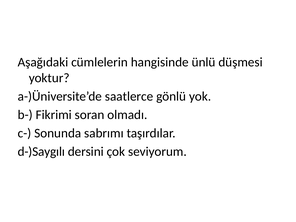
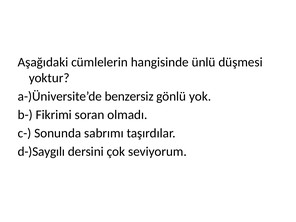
saatlerce: saatlerce -> benzersiz (129, 96)
